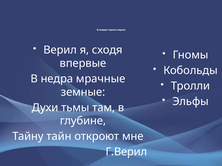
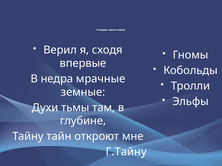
Г.Верил: Г.Верил -> Г.Тайну (126, 152)
